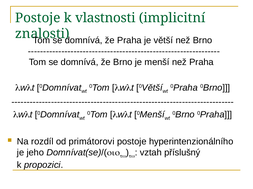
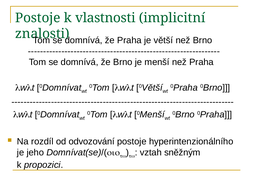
primátorovi: primátorovi -> odvozování (92, 142)
příslušný: příslušný -> sněžným (182, 153)
